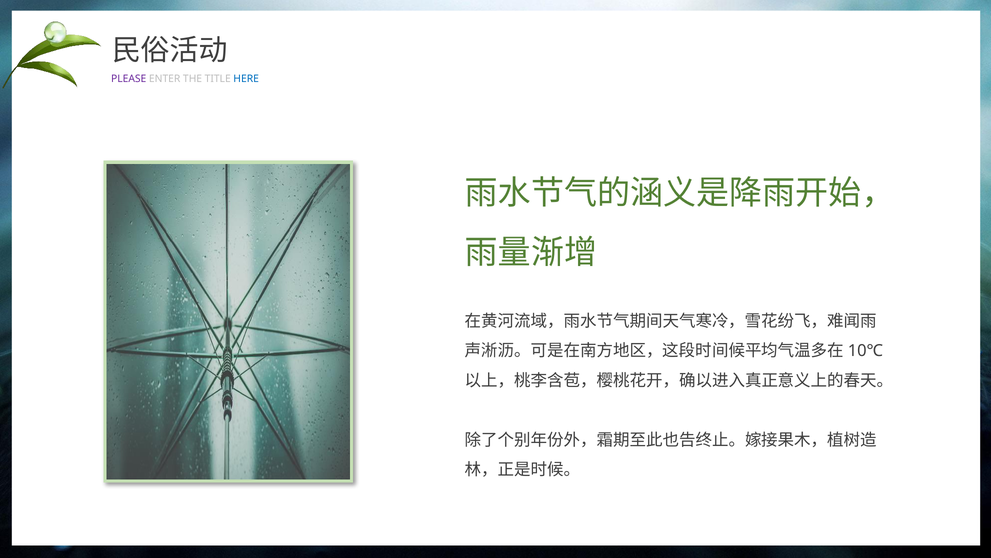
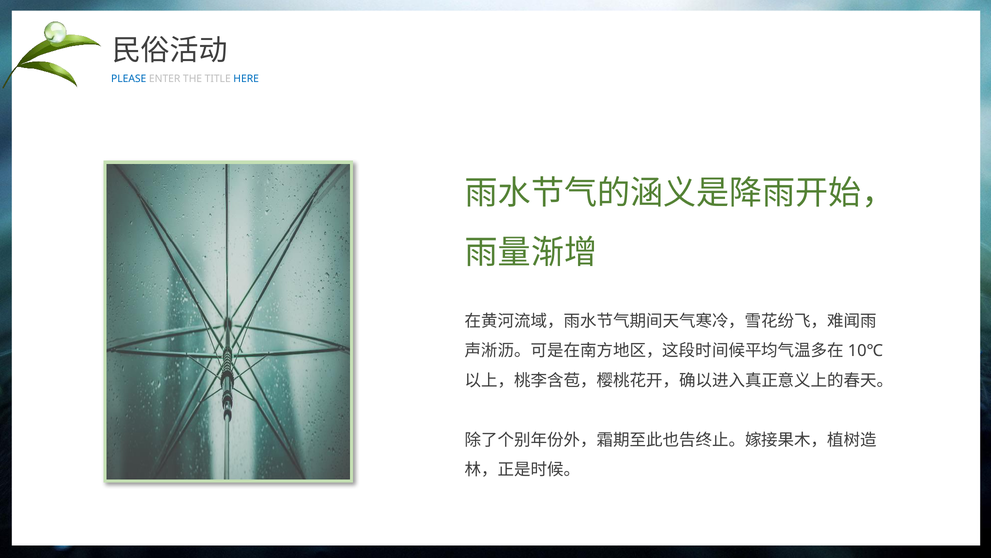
PLEASE colour: purple -> blue (129, 79)
